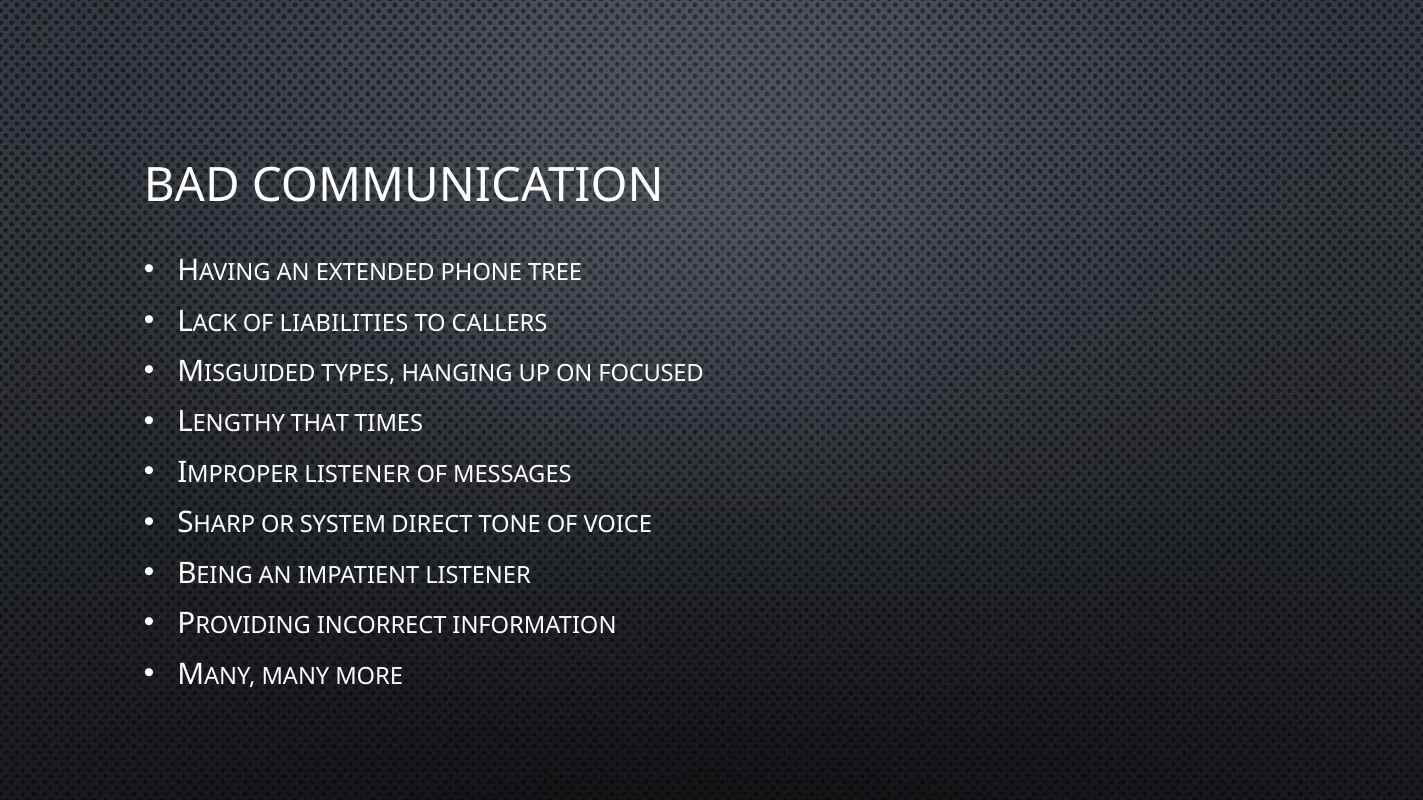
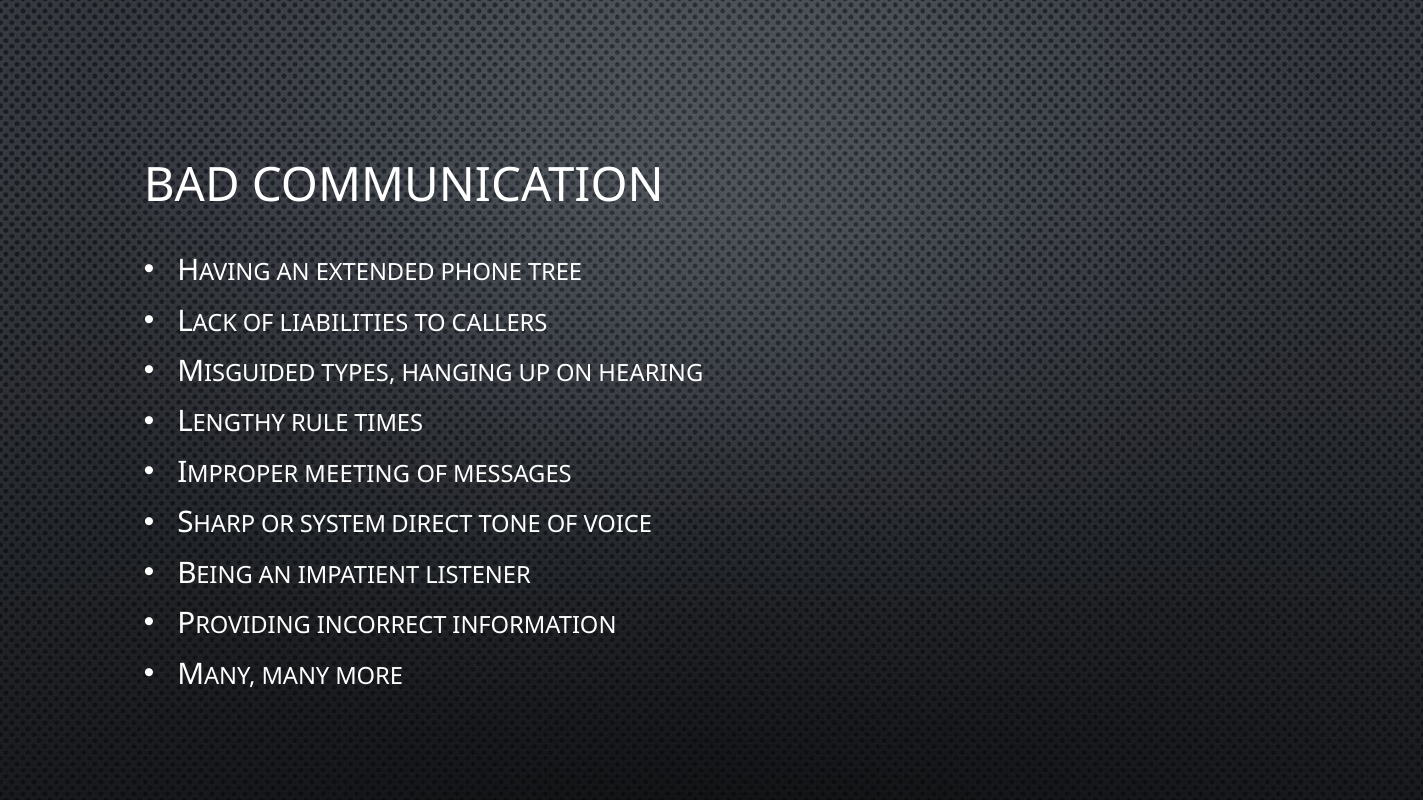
FOCUSED: FOCUSED -> HEARING (651, 374)
THAT: THAT -> RULE (320, 424)
LISTENER: LISTENER -> MEETING (357, 475)
